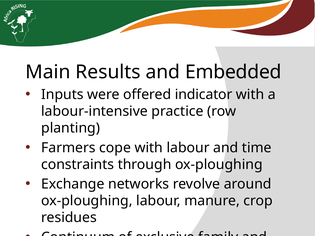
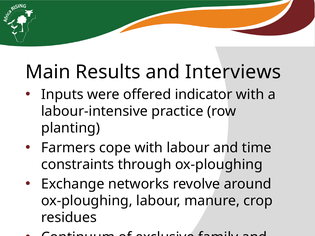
Embedded: Embedded -> Interviews (233, 72)
